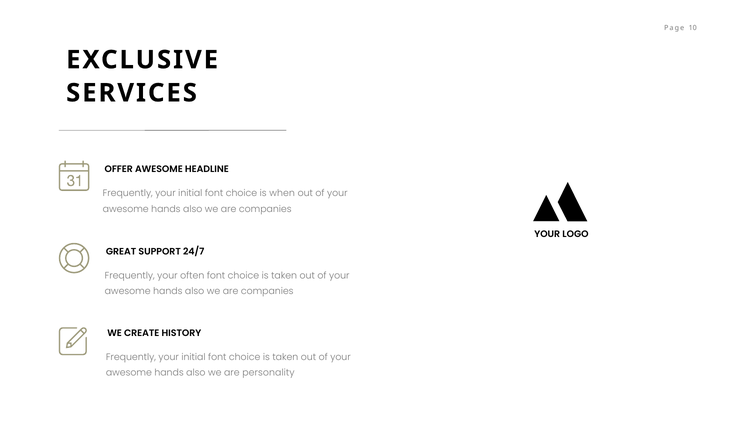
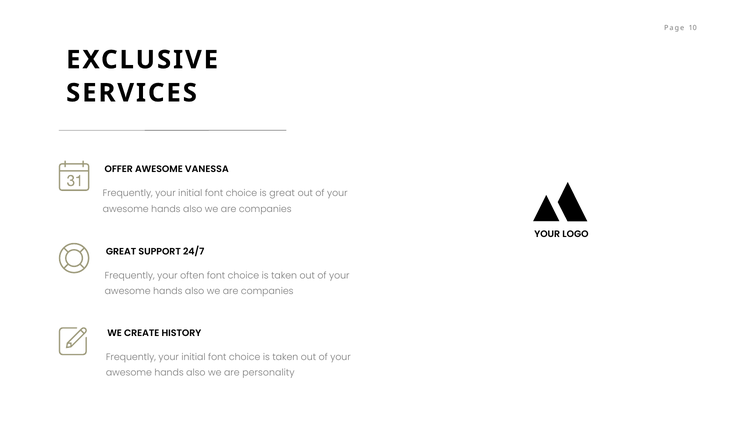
AWESOME HEADLINE: HEADLINE -> VANESSA (207, 169)
is when: when -> great (282, 193)
